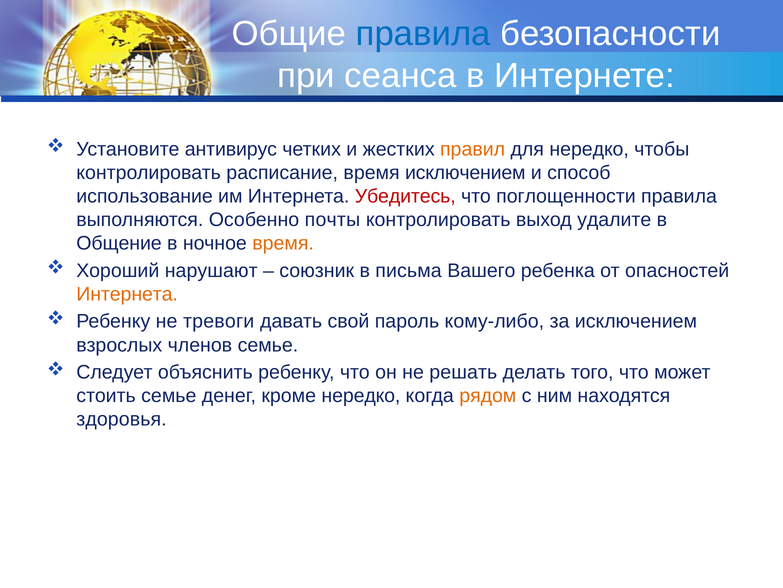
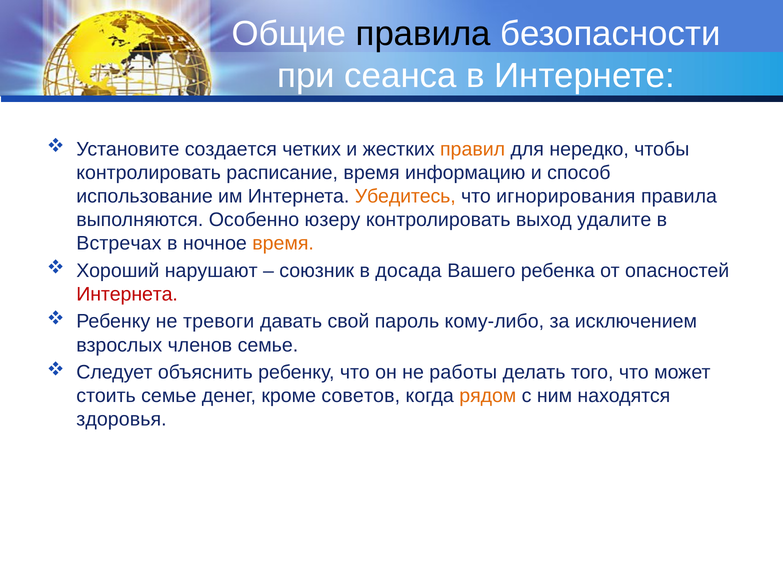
правила colour: blue -> black (423, 34)
антивирус: антивирус -> создается (231, 149)
время исключением: исключением -> информацию (465, 172)
Убедитесь colour: red -> orange (405, 196)
поглощенности: поглощенности -> игнорирования (566, 196)
почты: почты -> юзеру (332, 219)
Общение: Общение -> Встречах (119, 243)
письма: письма -> досада (408, 270)
Интернета colour: orange -> red (127, 294)
решать: решать -> работы (463, 372)
кроме нередко: нередко -> советов (361, 395)
